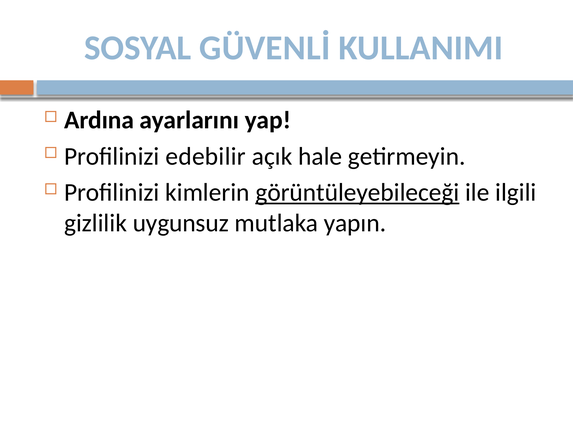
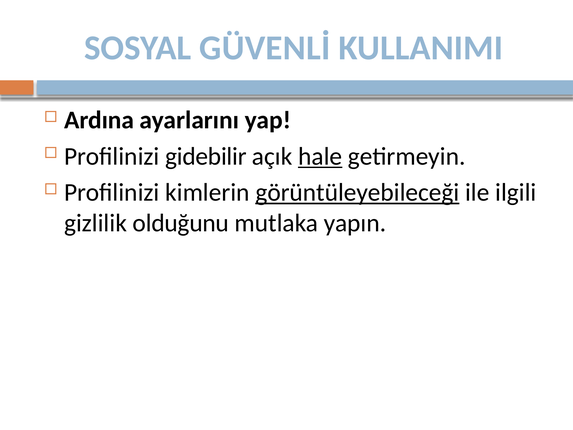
edebilir: edebilir -> gidebilir (206, 156)
hale underline: none -> present (320, 156)
uygunsuz: uygunsuz -> olduğunu (181, 223)
